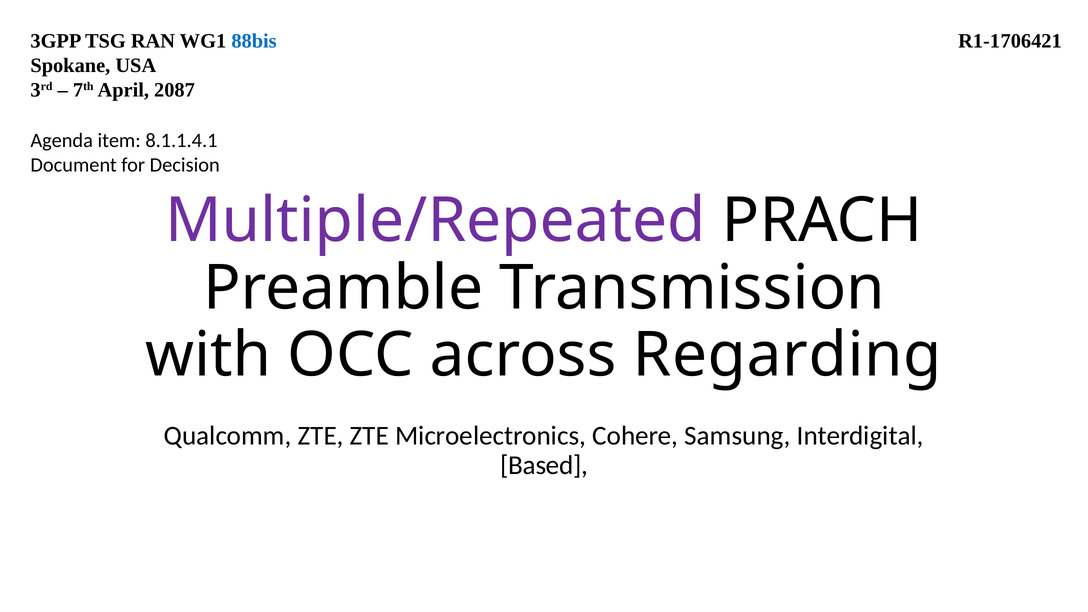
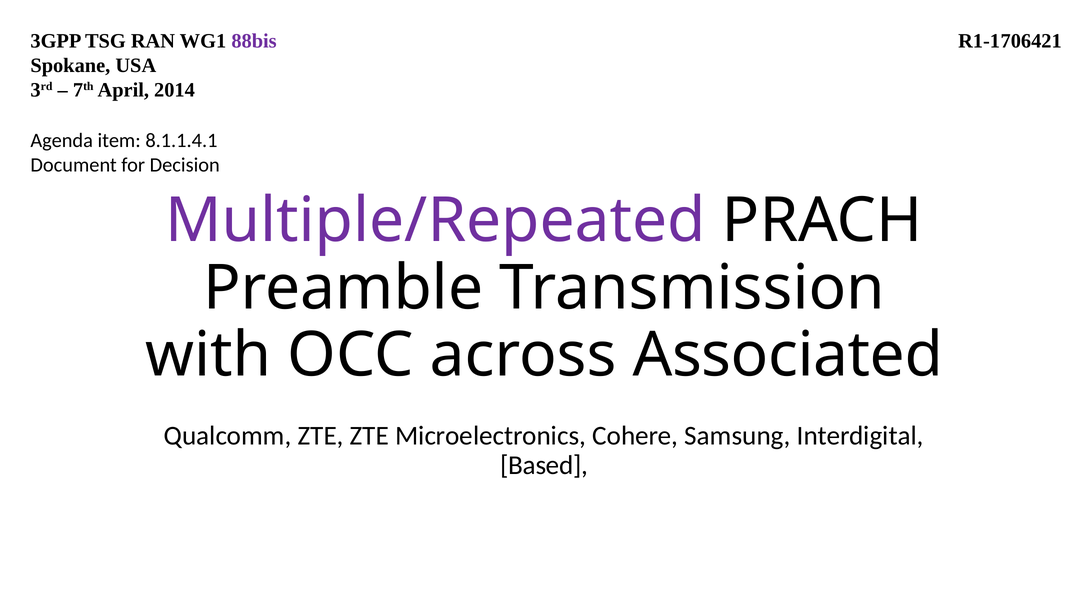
88bis colour: blue -> purple (254, 41)
2087: 2087 -> 2014 (174, 90)
Regarding: Regarding -> Associated (788, 355)
